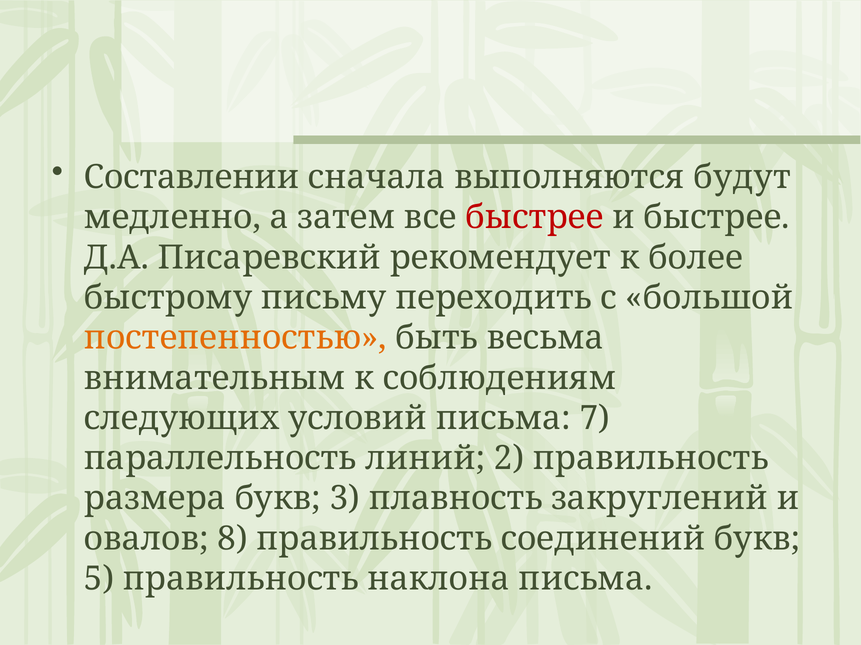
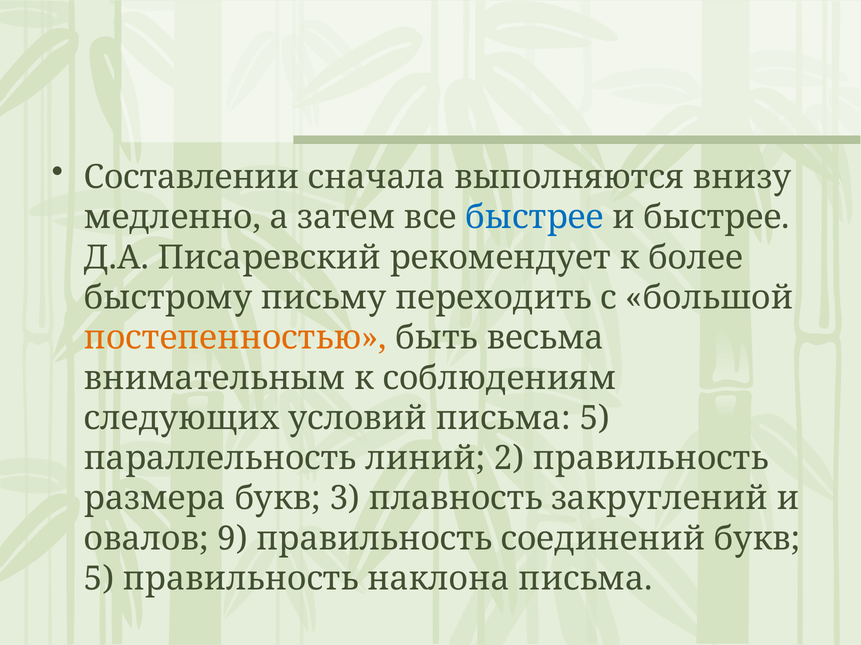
будут: будут -> внизу (742, 177)
быстрее colour: red -> blue (535, 218)
письма 7: 7 -> 5 (595, 419)
8: 8 -> 9 (232, 539)
